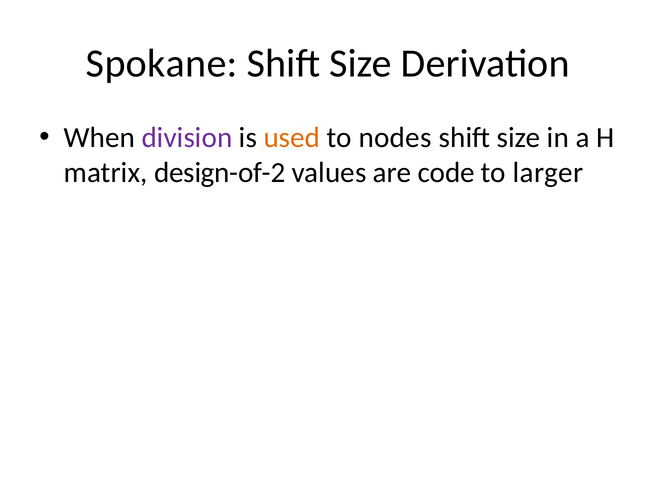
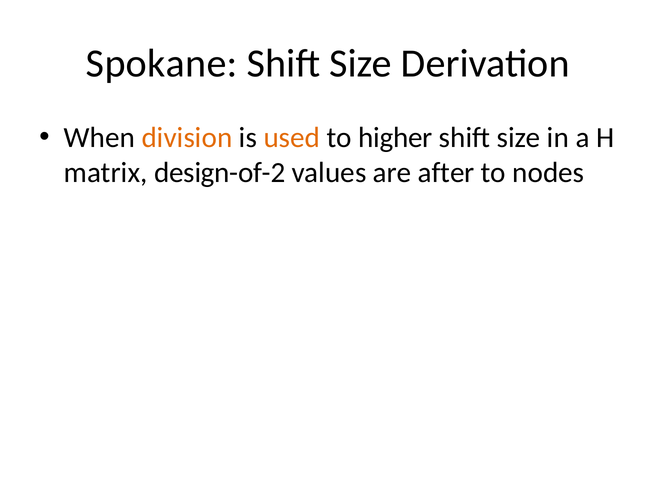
division colour: purple -> orange (187, 138)
nodes: nodes -> higher (395, 138)
code: code -> after (446, 173)
larger: larger -> nodes (548, 173)
